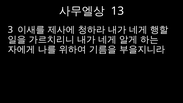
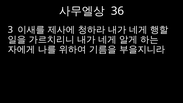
13: 13 -> 36 (117, 11)
